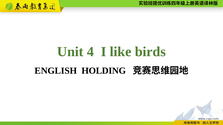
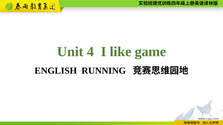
birds: birds -> game (150, 52)
HOLDING: HOLDING -> RUNNING (104, 71)
